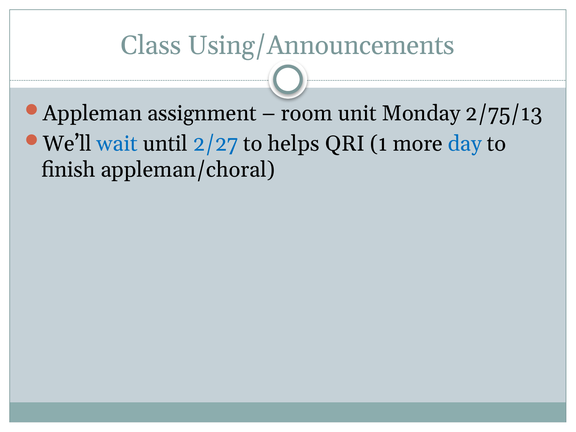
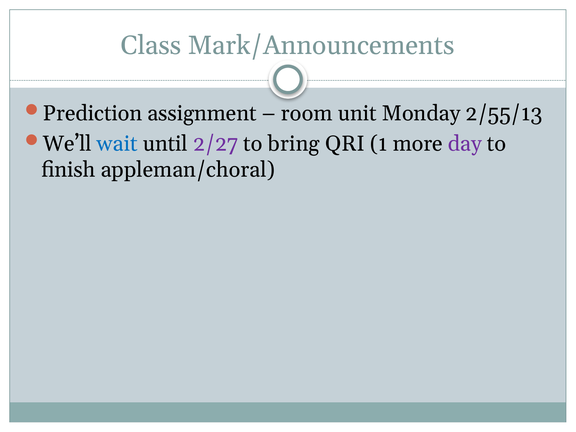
Using/Announcements: Using/Announcements -> Mark/Announcements (321, 45)
Appleman: Appleman -> Prediction (93, 114)
2/75/13: 2/75/13 -> 2/55/13 (504, 114)
2/27 colour: blue -> purple (216, 144)
helps: helps -> bring (294, 144)
day colour: blue -> purple (465, 144)
